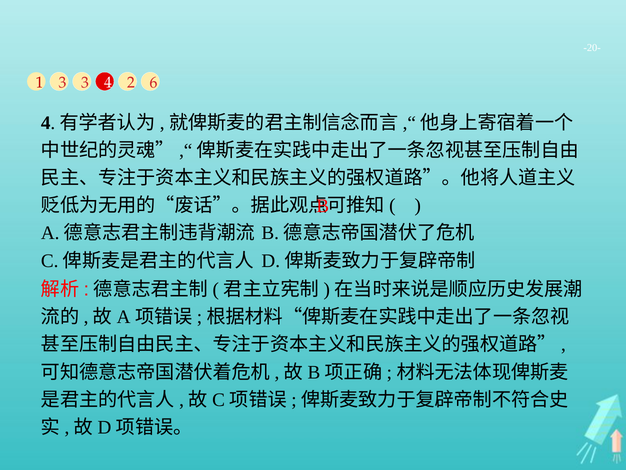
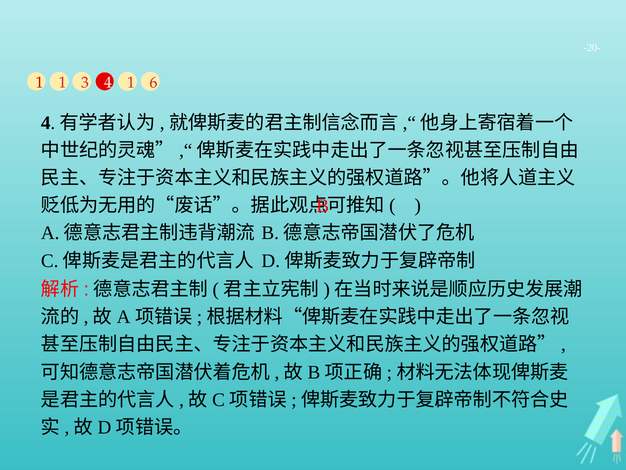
1 3: 3 -> 1 (63, 82)
4 2: 2 -> 1 (131, 82)
